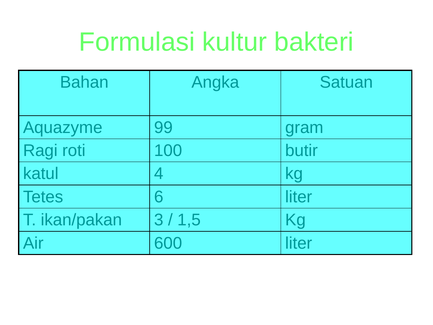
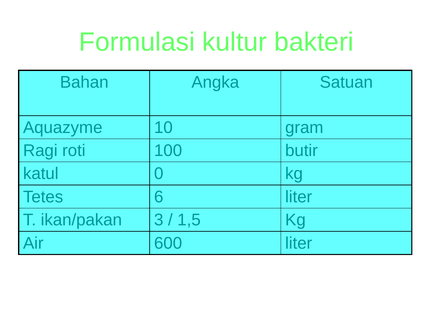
99: 99 -> 10 (163, 127)
4: 4 -> 0 (159, 174)
